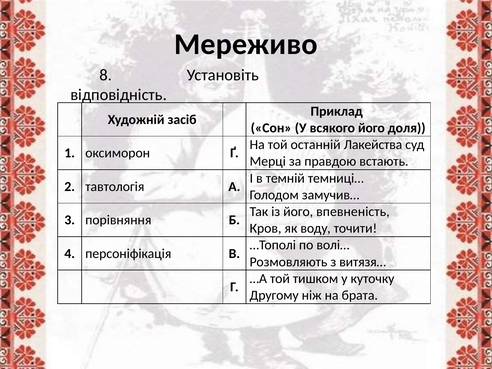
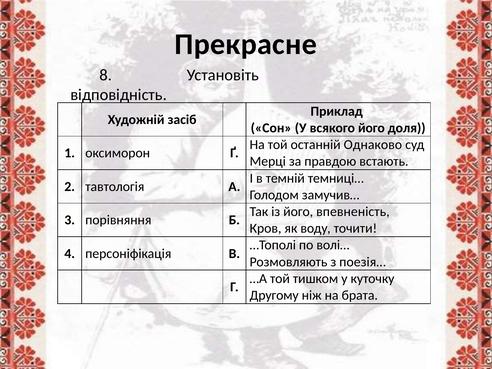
Мереживо: Мереживо -> Прекрасне (246, 44)
Лакейства: Лакейства -> Однаково (373, 145)
витязя…: витязя… -> поезія… (363, 262)
